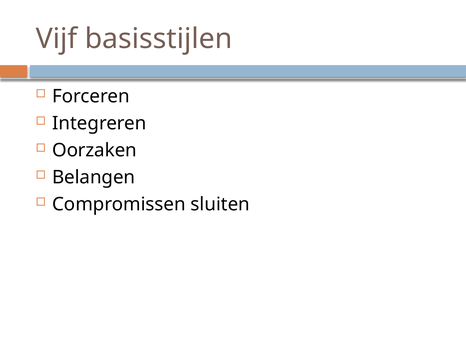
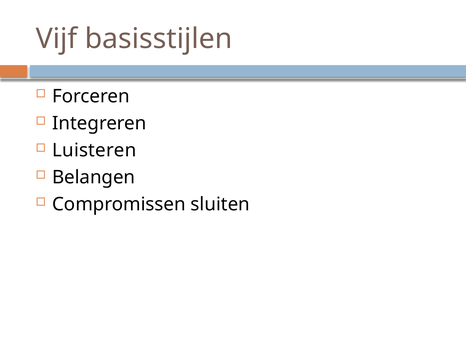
Oorzaken: Oorzaken -> Luisteren (94, 151)
